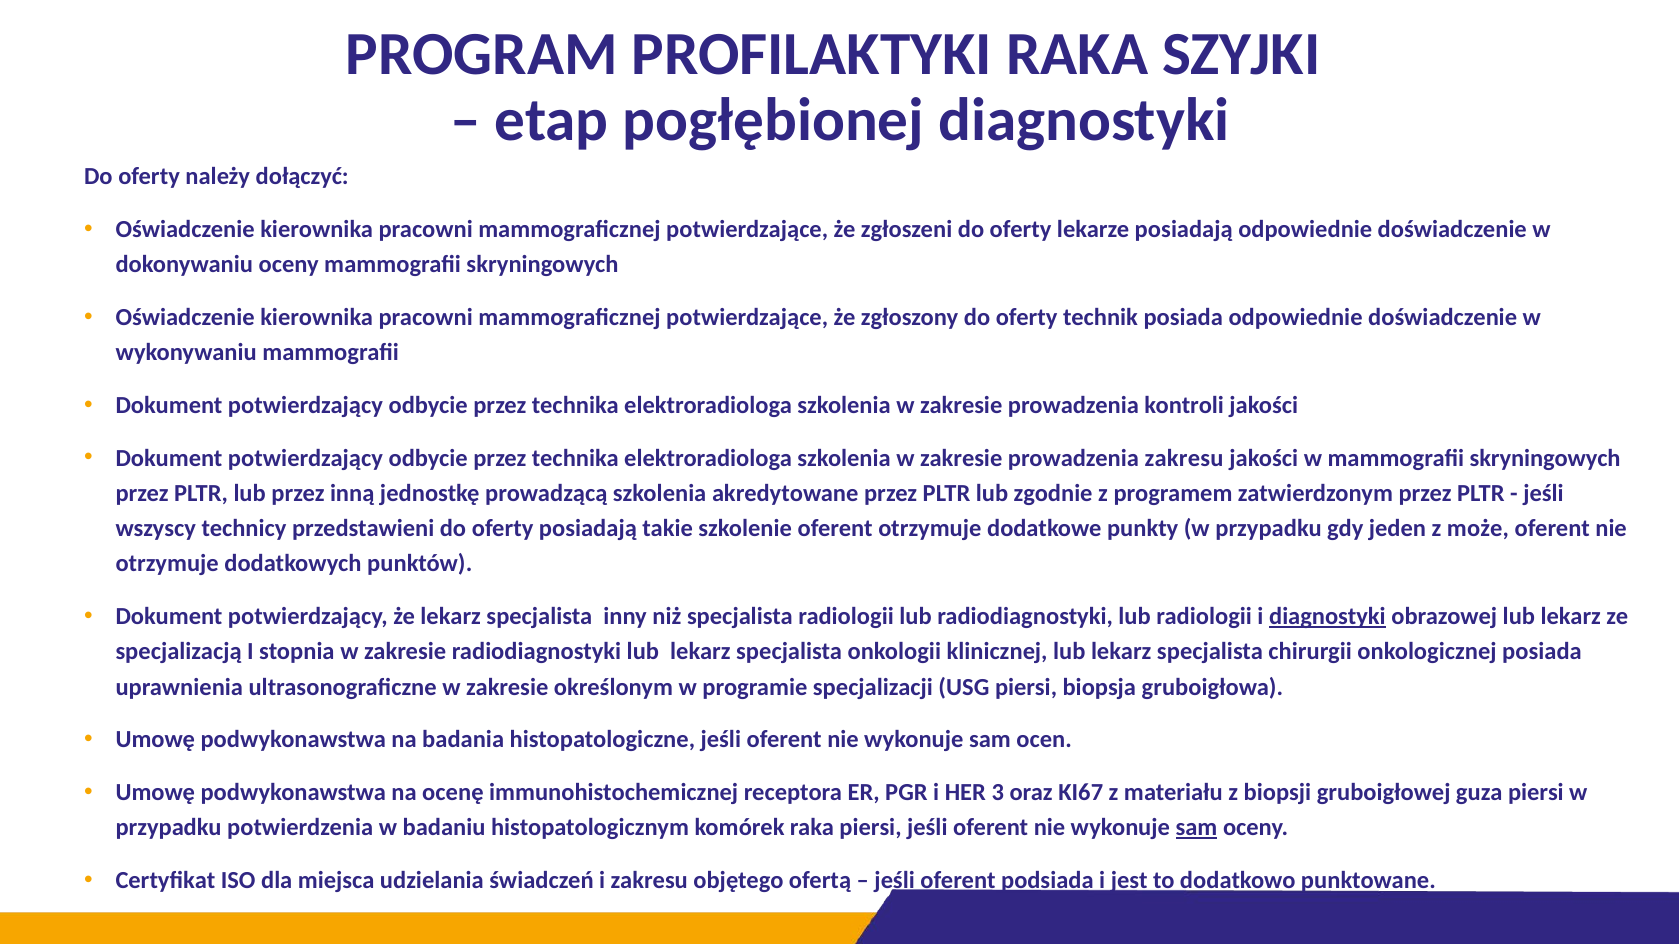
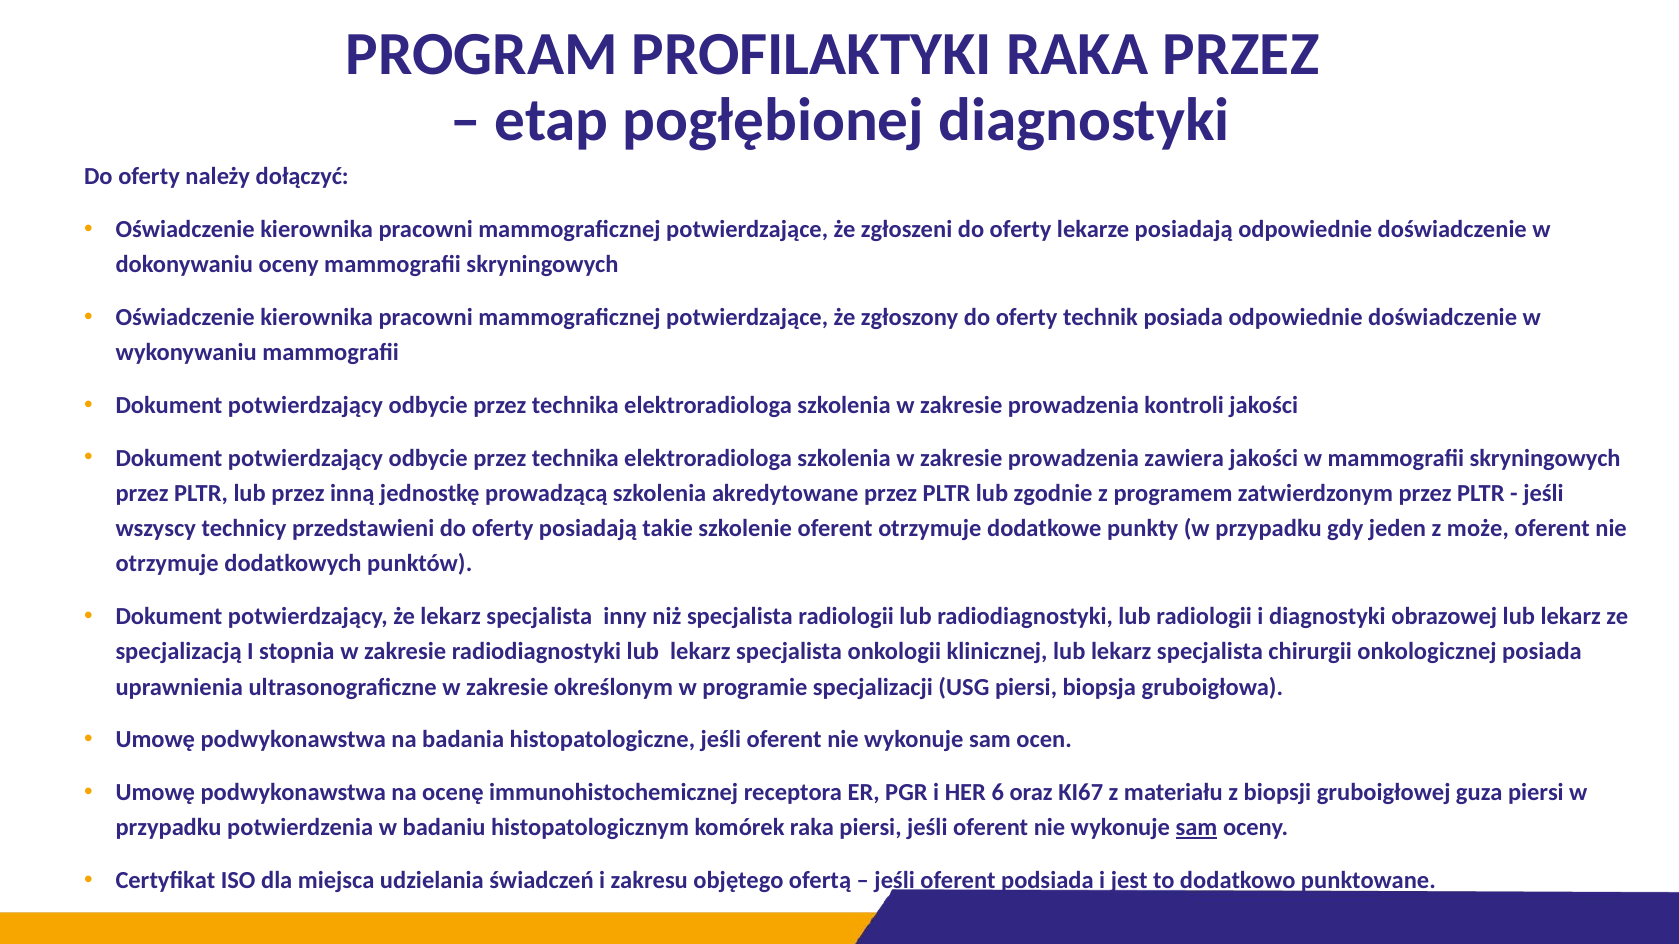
RAKA SZYJKI: SZYJKI -> PRZEZ (1241, 54)
prowadzenia zakresu: zakresu -> zawiera (1184, 458)
diagnostyki underline: present -> none (1327, 617)
3: 3 -> 6 (998, 793)
